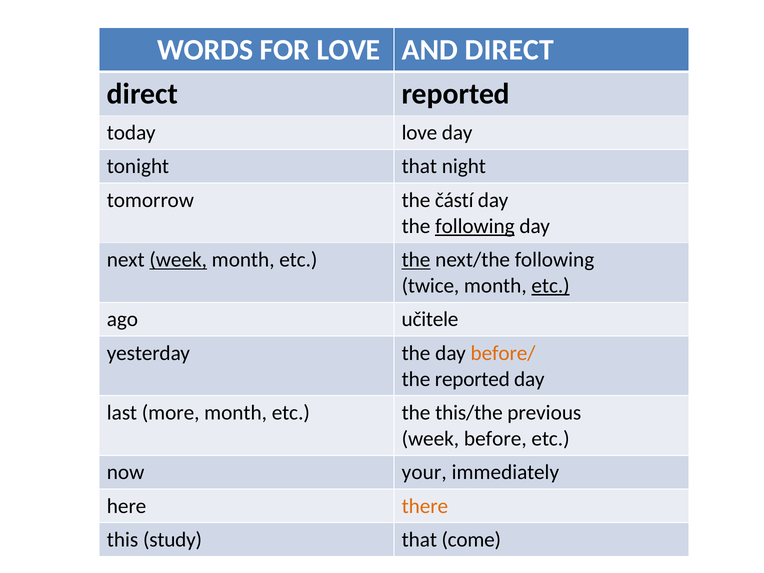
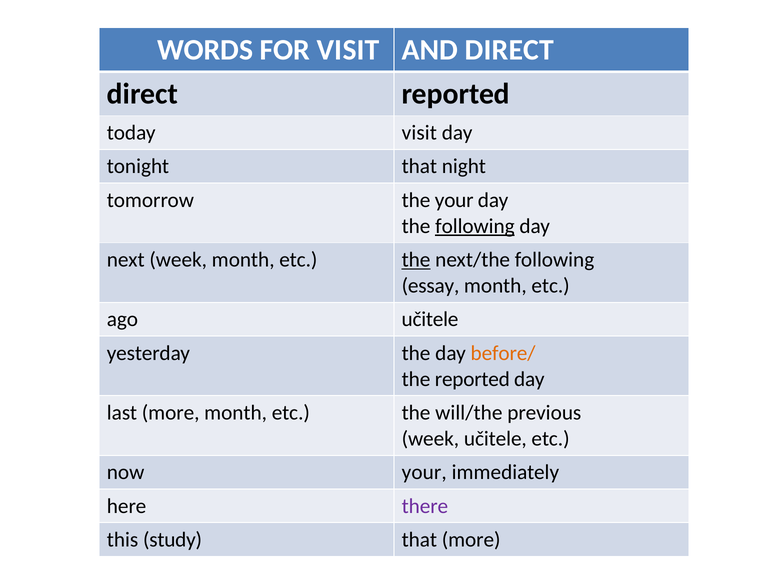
FOR LOVE: LOVE -> VISIT (348, 50)
today love: love -> visit (419, 133)
the částí: částí -> your (454, 200)
week underline: present -> none (178, 260)
twice: twice -> essay (430, 286)
etc underline: present -> none (551, 286)
this/the: this/the -> will/the (469, 413)
week before: before -> učitele (495, 439)
there colour: orange -> purple (425, 506)
that come: come -> more (471, 540)
